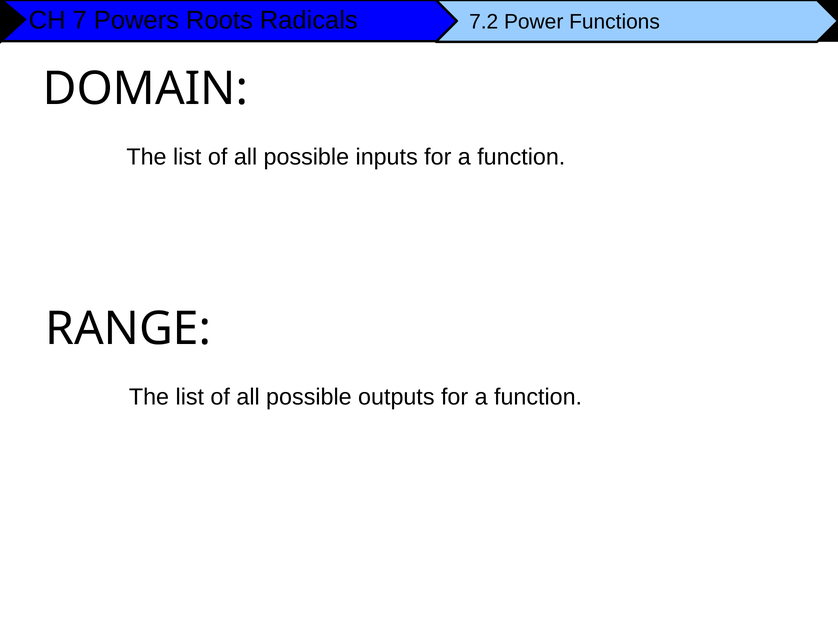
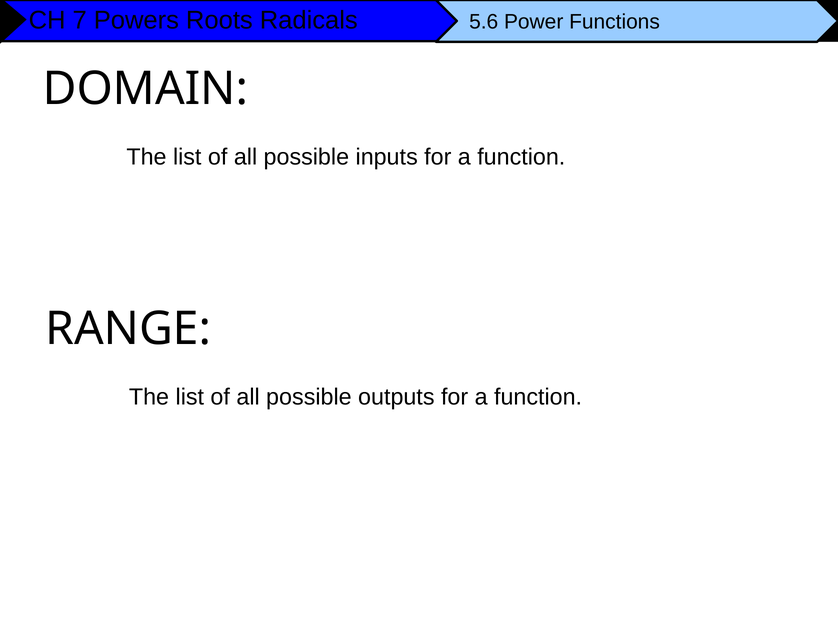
7.2: 7.2 -> 5.6 (484, 22)
